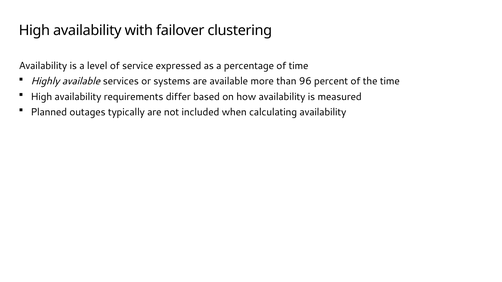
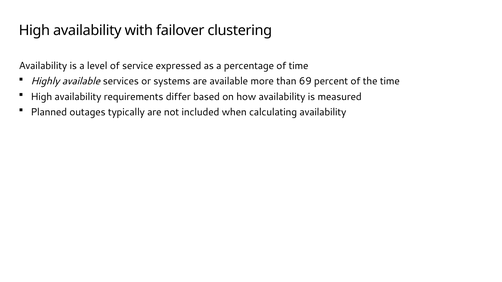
96: 96 -> 69 (305, 81)
